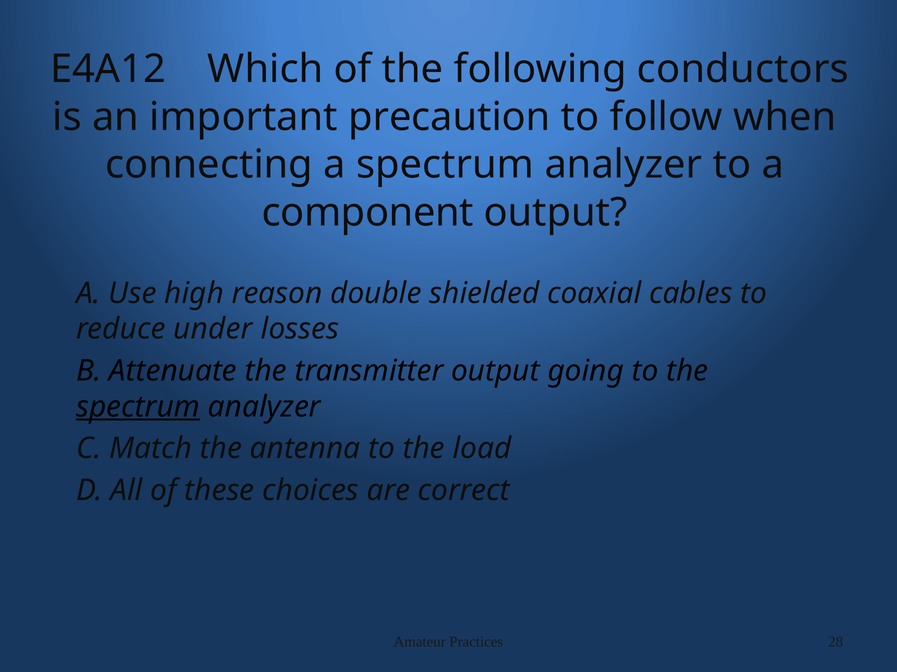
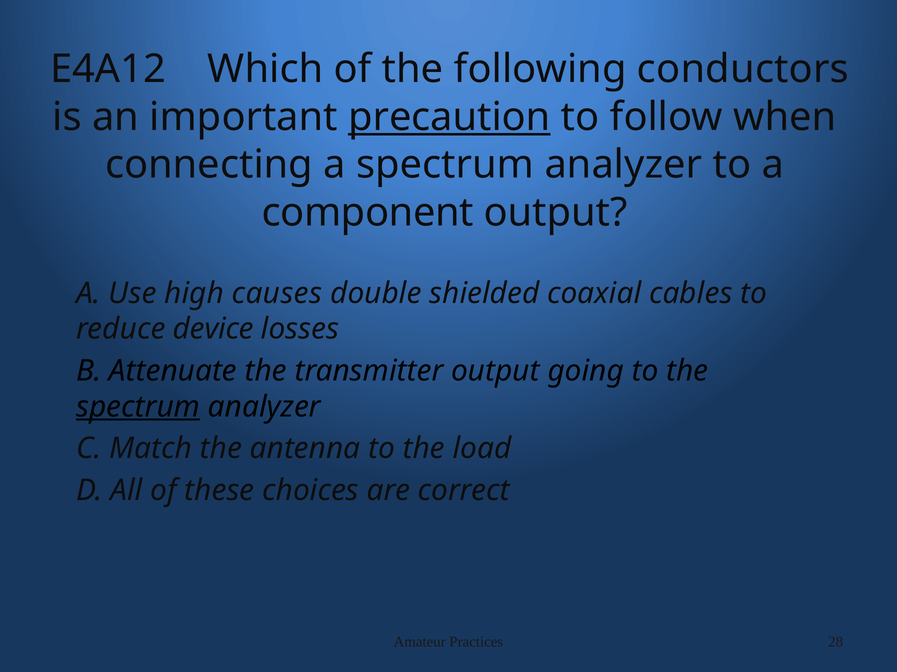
precaution underline: none -> present (449, 117)
reason: reason -> causes (277, 294)
under: under -> device (213, 330)
